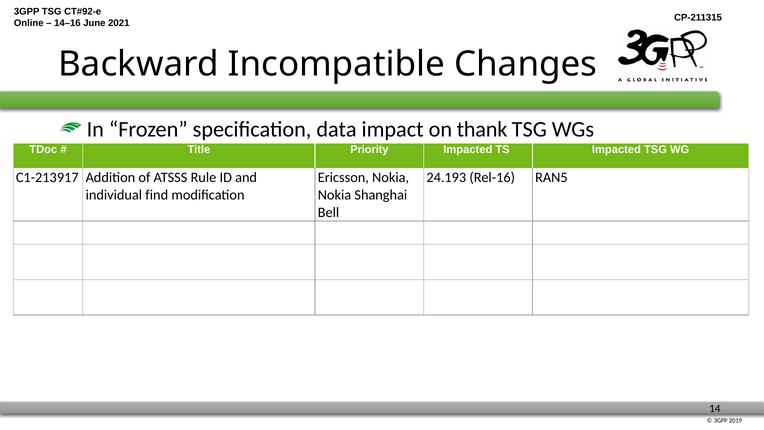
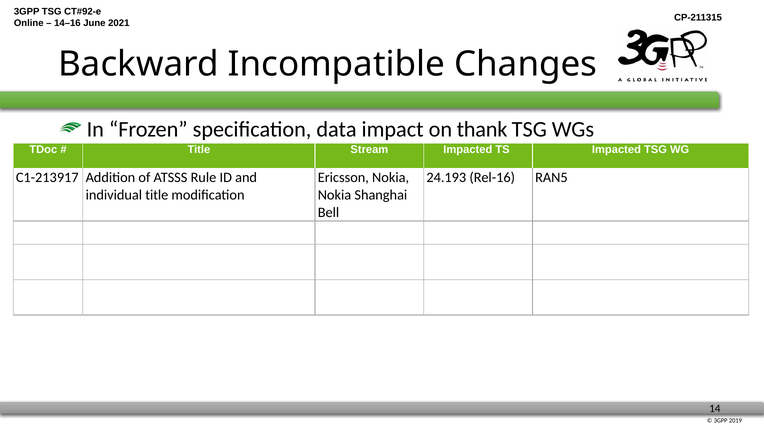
Priority: Priority -> Stream (369, 149)
individual find: find -> title (157, 195)
